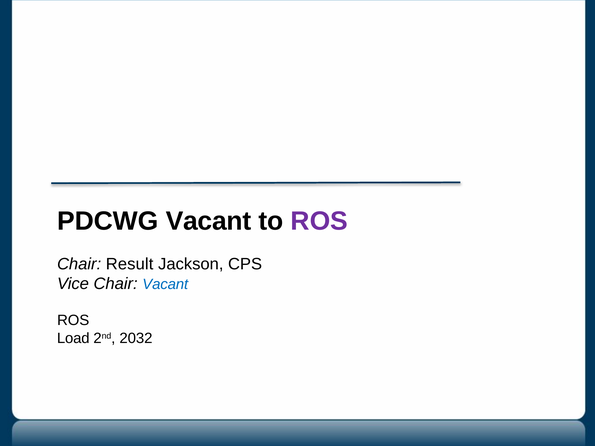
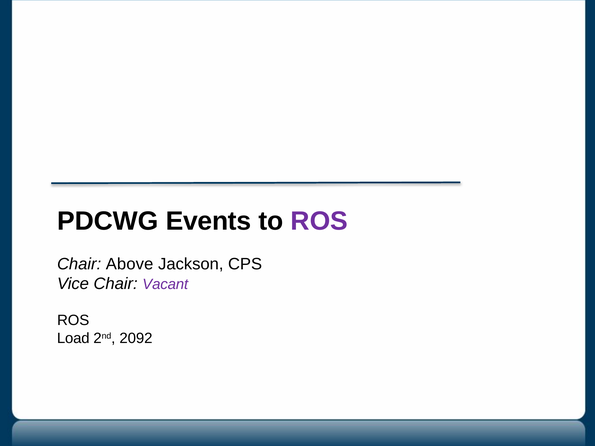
PDCWG Vacant: Vacant -> Events (209, 221)
Result: Result -> Above (130, 264)
Vacant colour: blue -> purple (165, 285)
2032: 2032 -> 2092 (136, 338)
